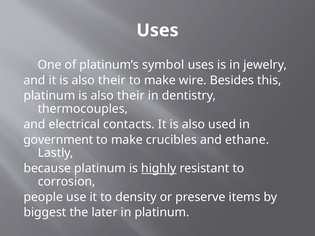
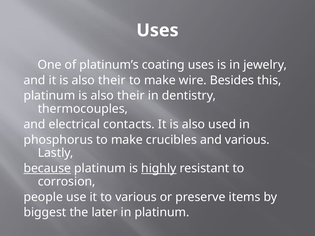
symbol: symbol -> coating (163, 65)
government: government -> phosphorus (58, 140)
and ethane: ethane -> various (247, 140)
because underline: none -> present (47, 169)
to density: density -> various (136, 197)
